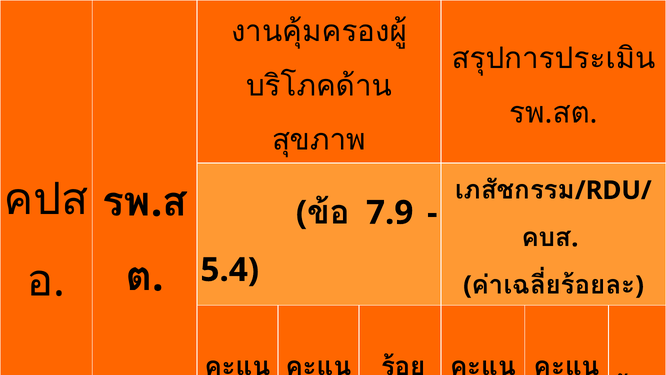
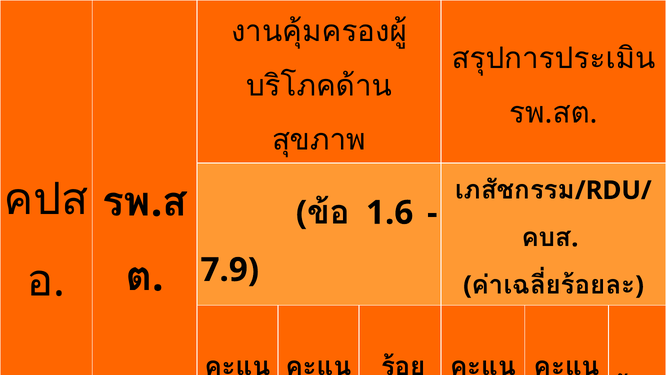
7.9: 7.9 -> 1.6 (390, 213)
5.4: 5.4 -> 7.9 (230, 270)
